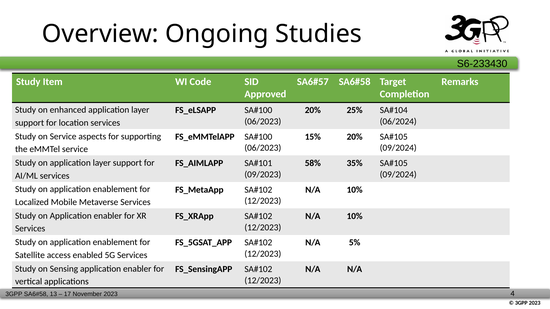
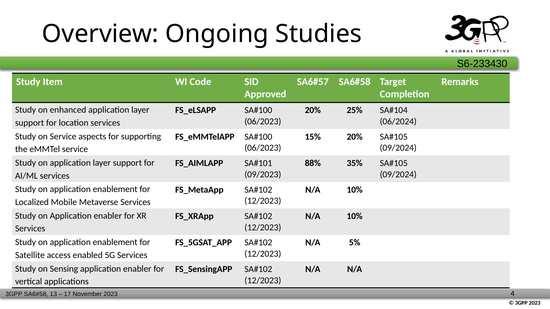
58%: 58% -> 88% (313, 163)
